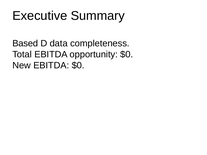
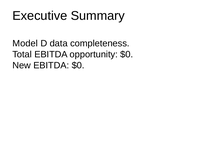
Based: Based -> Model (25, 43)
